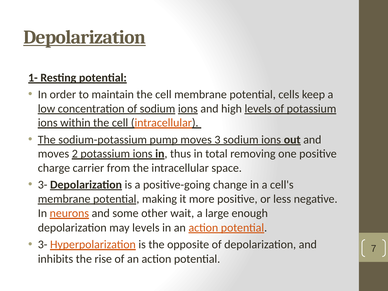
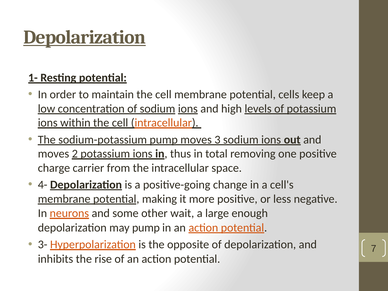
3-: 3- -> 4- (43, 185)
may levels: levels -> pump (146, 228)
